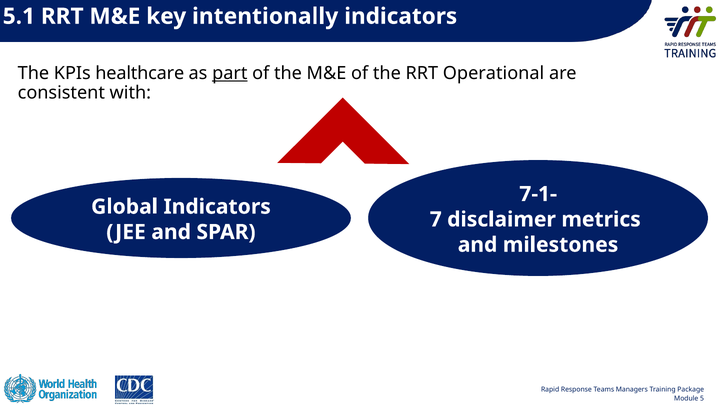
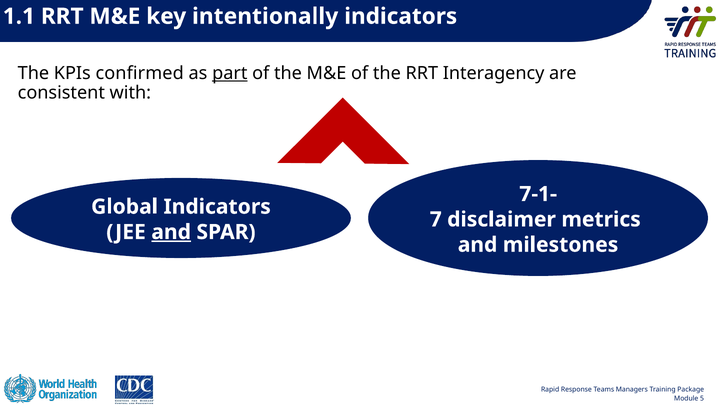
5.1: 5.1 -> 1.1 (19, 16)
healthcare: healthcare -> confirmed (140, 73)
Operational: Operational -> Interagency (494, 73)
and underline: none -> present (171, 232)
